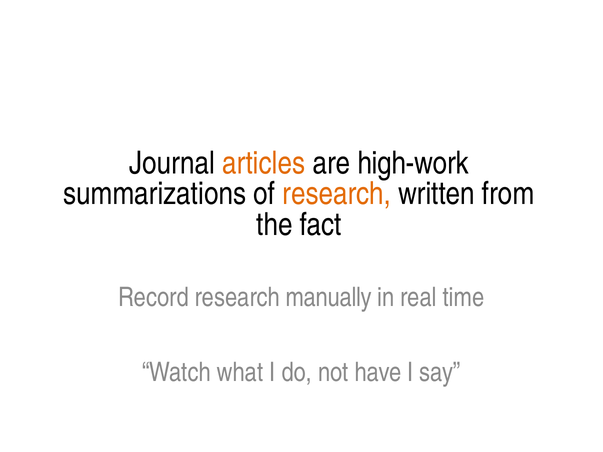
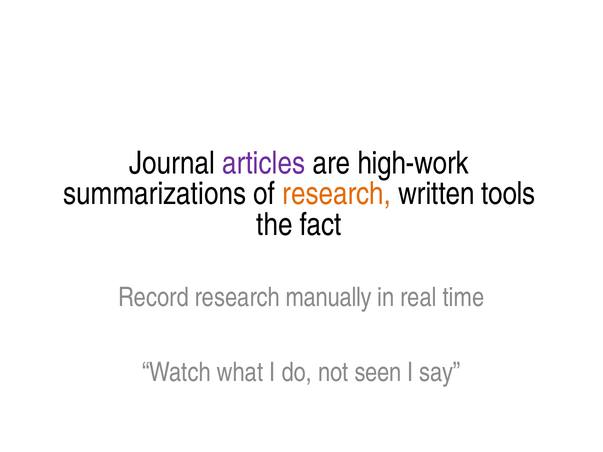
articles colour: orange -> purple (264, 164)
from: from -> tools (508, 194)
have: have -> seen (378, 372)
